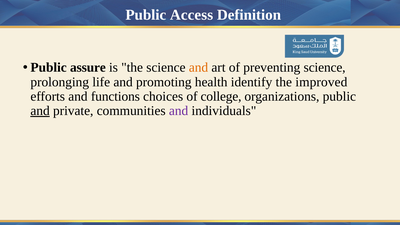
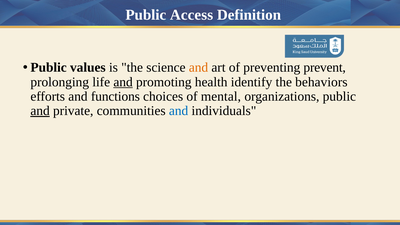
assure: assure -> values (88, 68)
preventing science: science -> prevent (325, 68)
and underline: none -> present (123, 82)
improved: improved -> behaviors (321, 82)
college: college -> mental (221, 96)
and colour: purple -> blue (179, 111)
